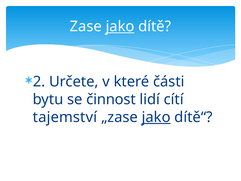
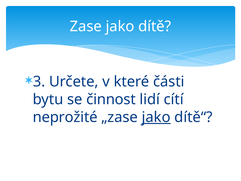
jako underline: present -> none (120, 26)
2: 2 -> 3 (39, 82)
tajemství: tajemství -> neprožité (65, 117)
